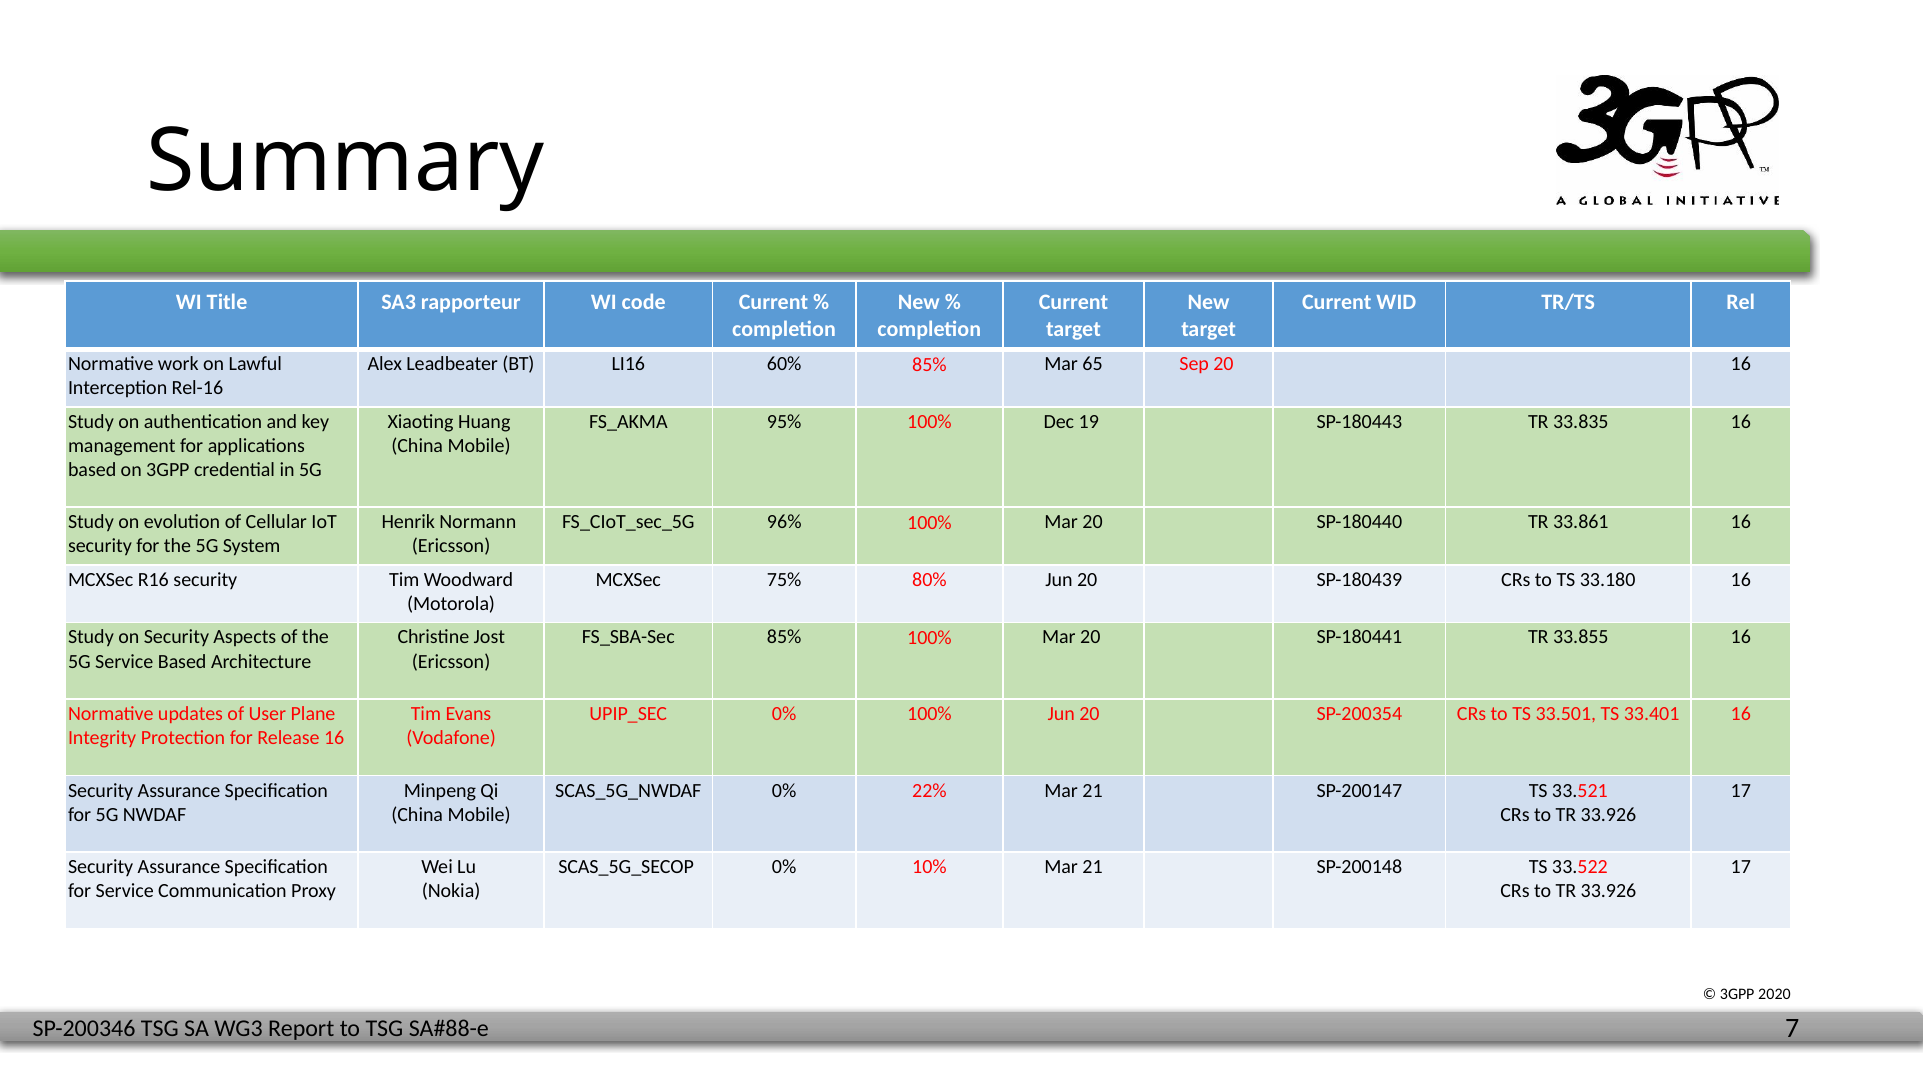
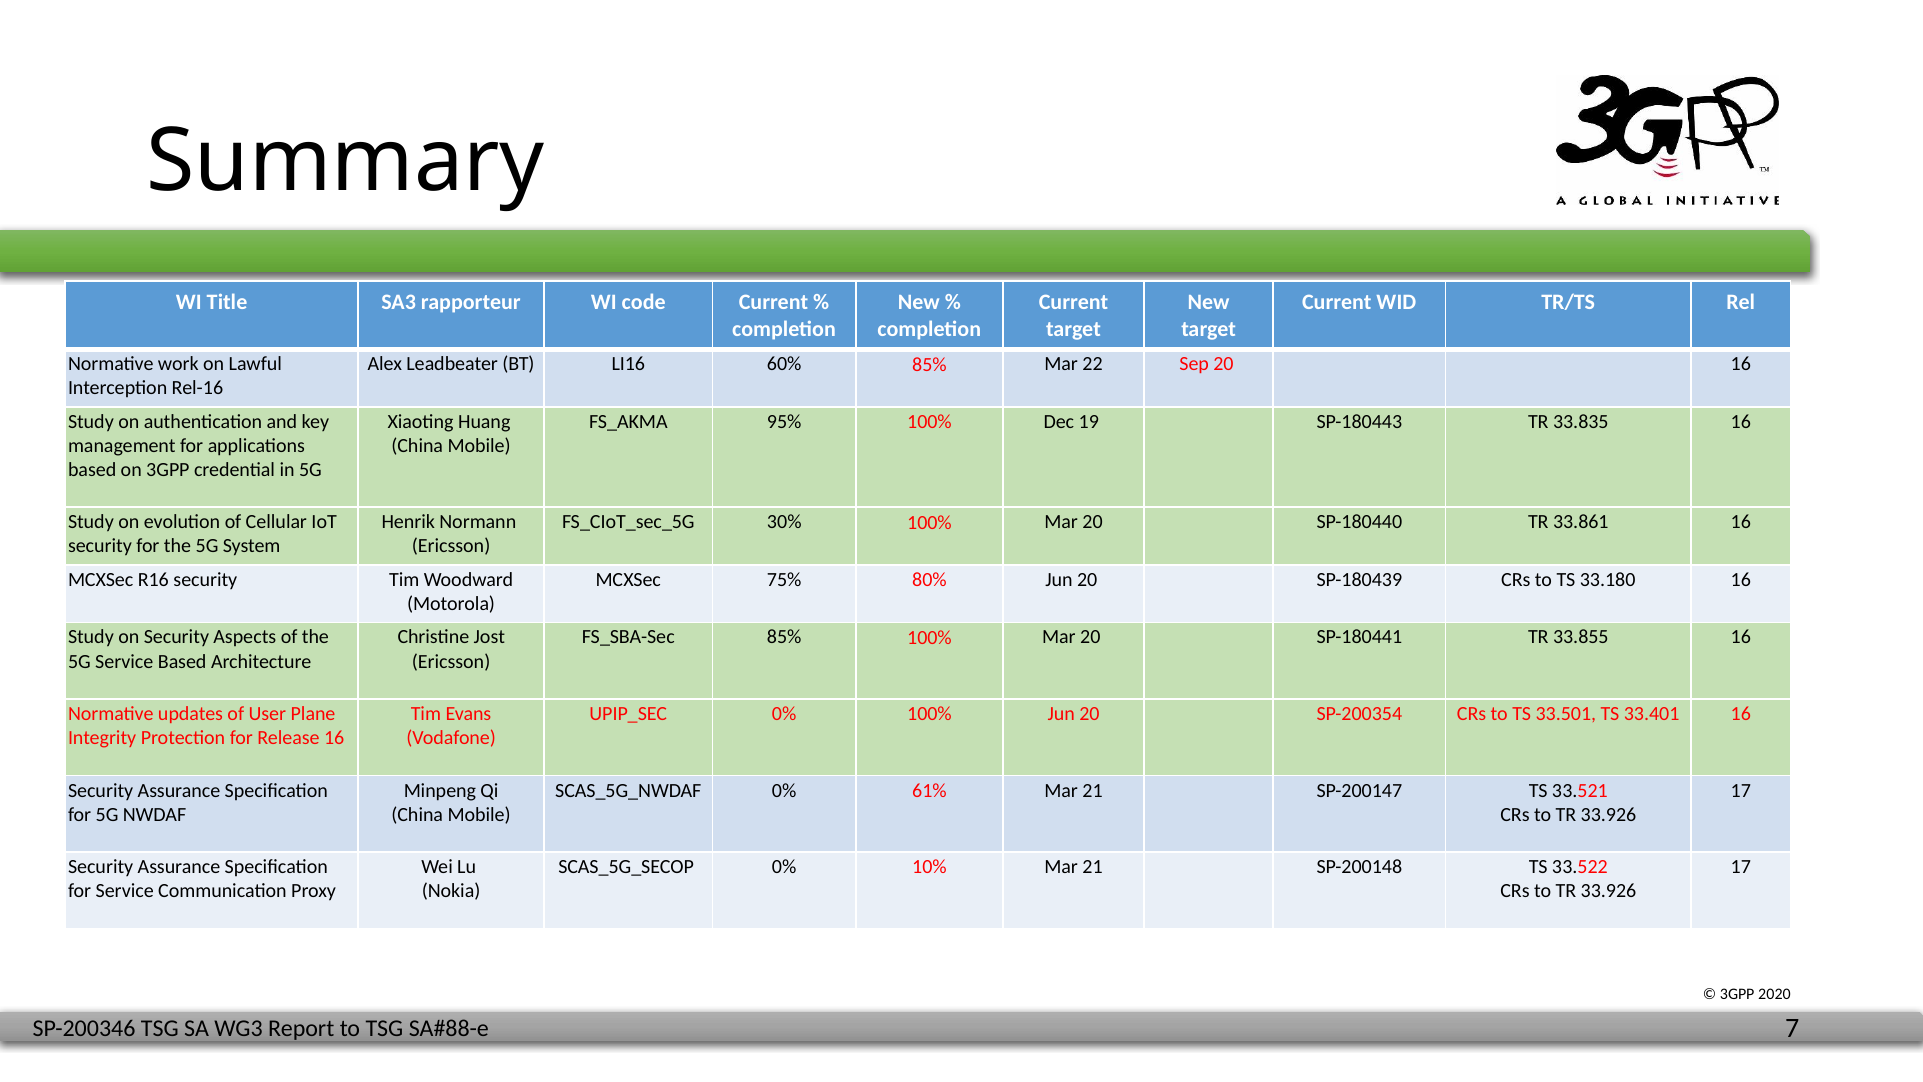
65: 65 -> 22 (1093, 364)
96%: 96% -> 30% (784, 522)
22%: 22% -> 61% (929, 791)
